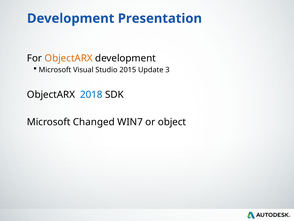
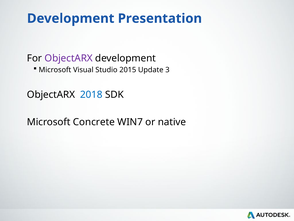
ObjectARX colour: orange -> purple (69, 58)
Changed: Changed -> Concrete (94, 122)
object: object -> native (172, 122)
